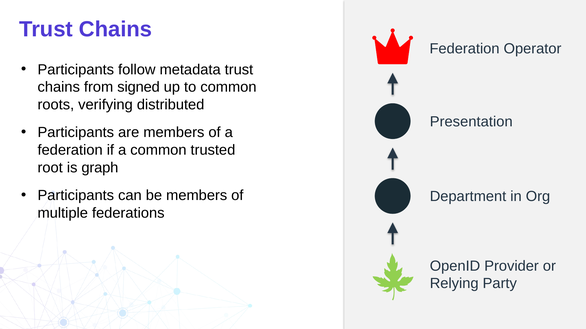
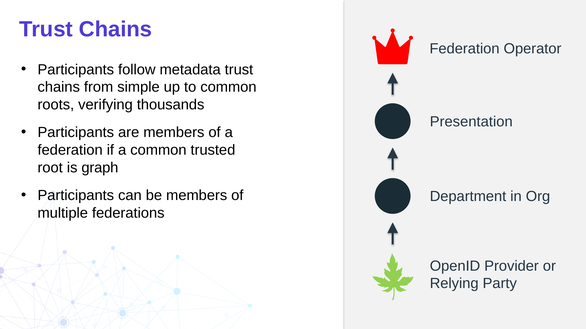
signed: signed -> simple (138, 87)
distributed: distributed -> thousands (171, 105)
